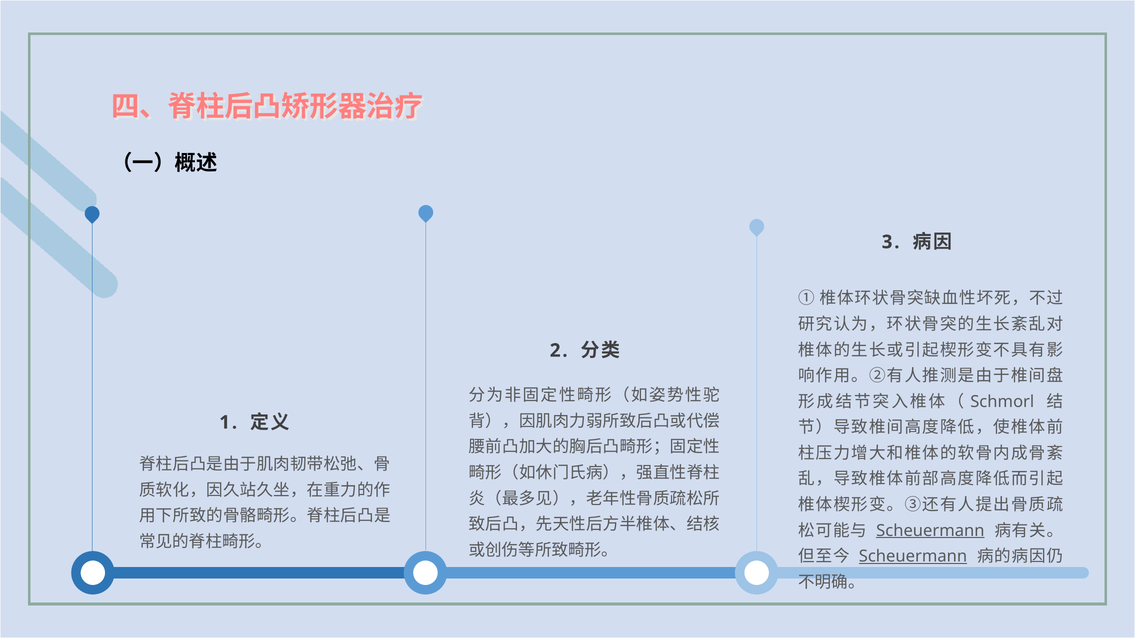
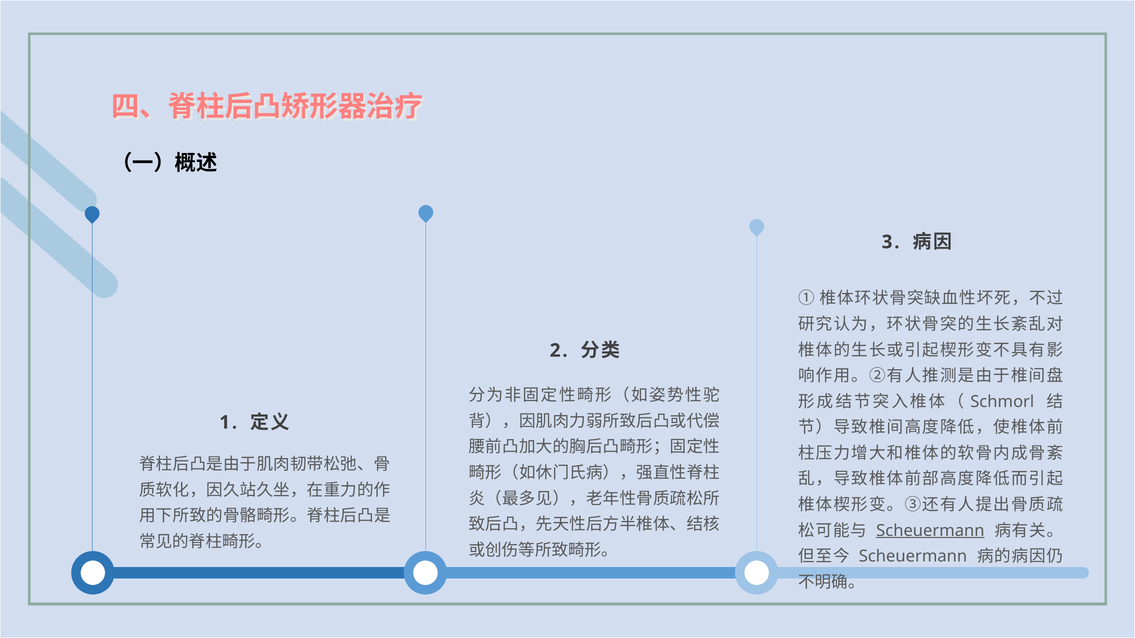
Scheuermann underline: present -> none (913, 557)
